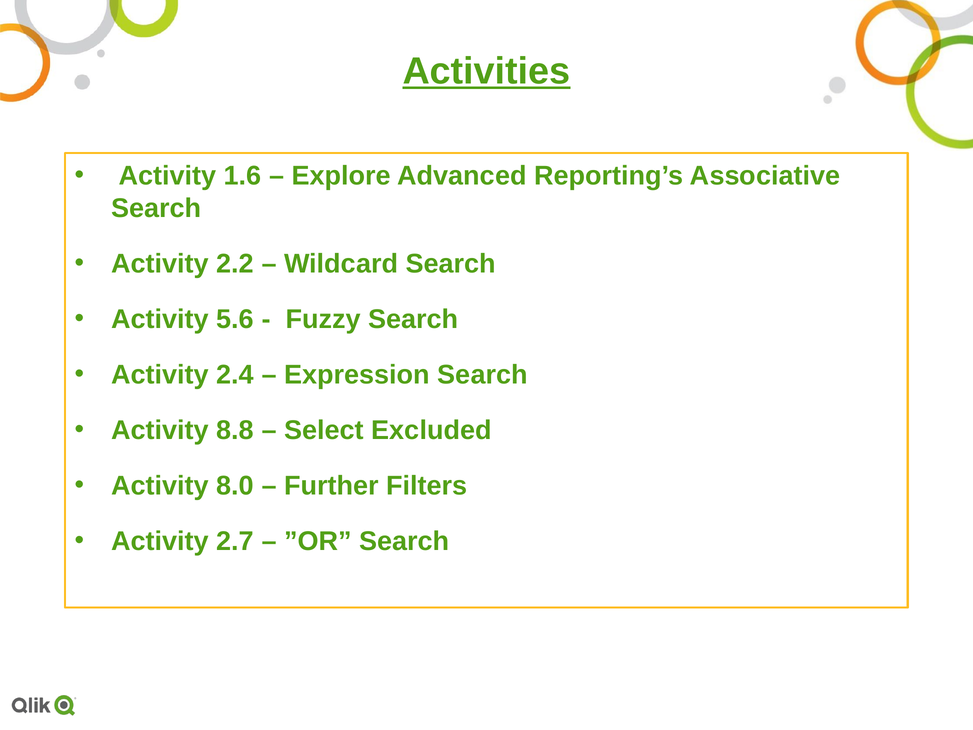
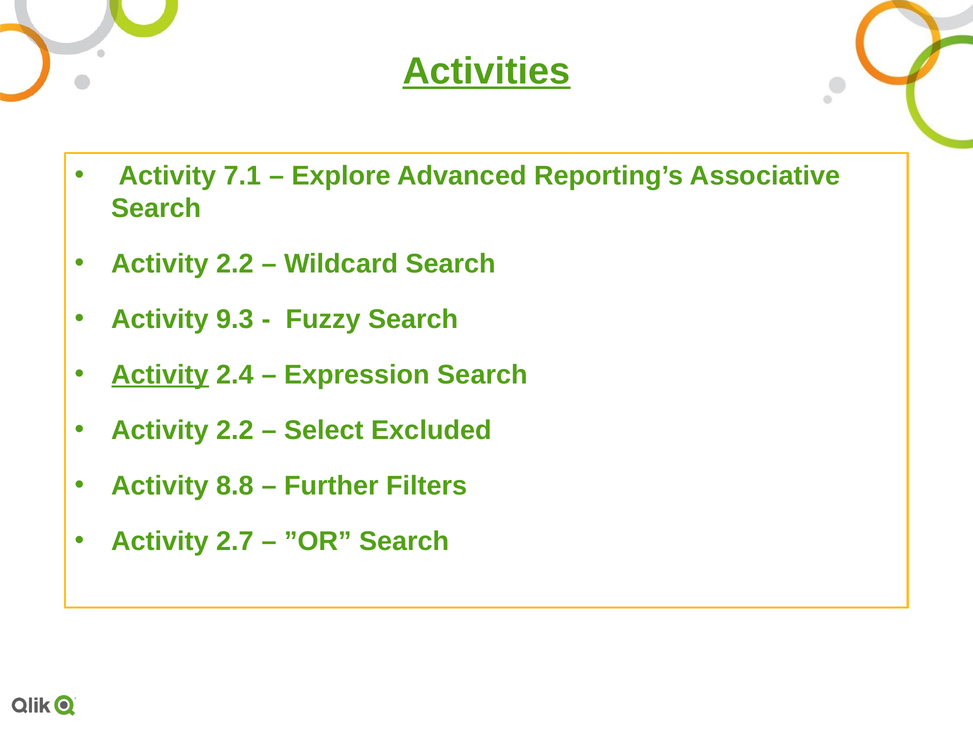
1.6: 1.6 -> 7.1 (243, 176)
5.6: 5.6 -> 9.3 (235, 319)
Activity underline: none -> present (160, 375)
8.8: 8.8 -> 2.2 (235, 430)
8.0: 8.0 -> 8.8 (235, 486)
